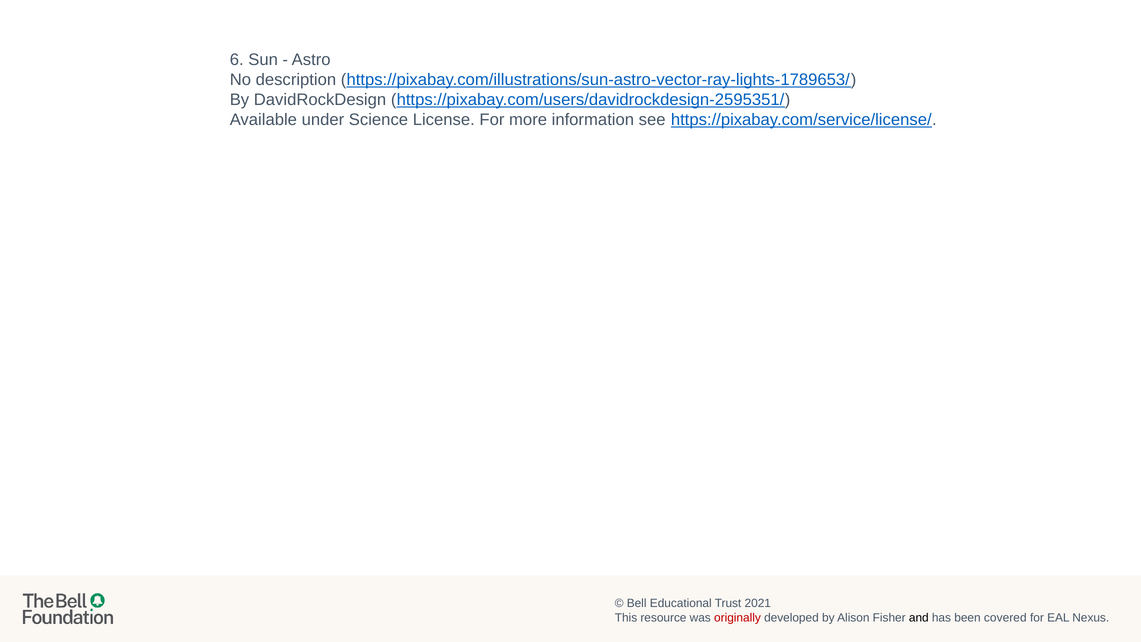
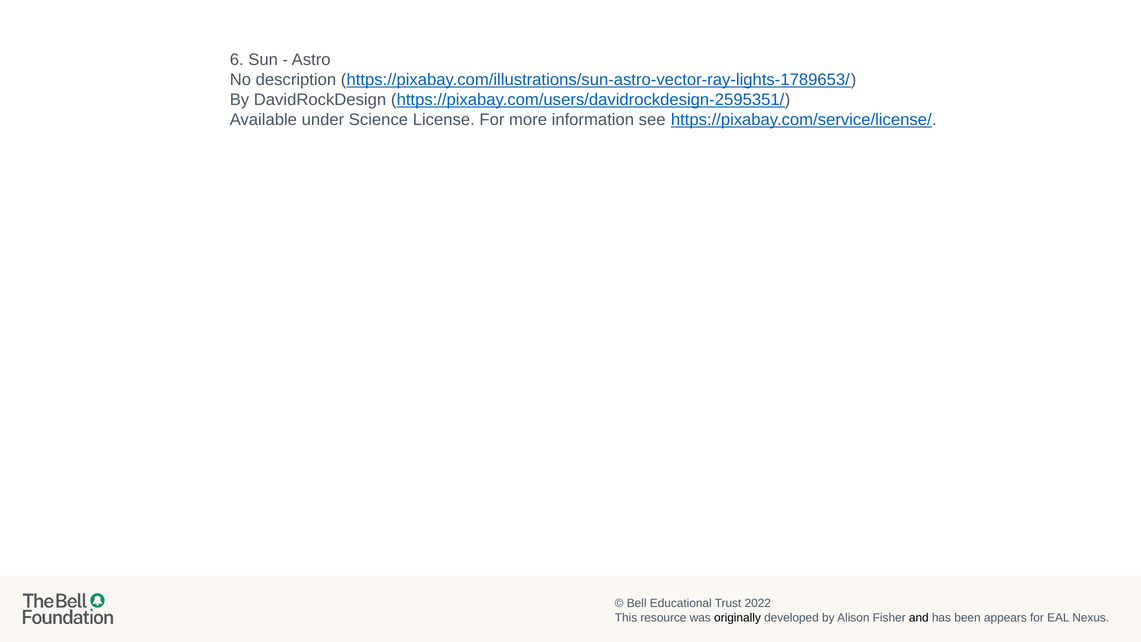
2021: 2021 -> 2022 (758, 603)
originally colour: red -> black (737, 618)
covered: covered -> appears (1005, 618)
